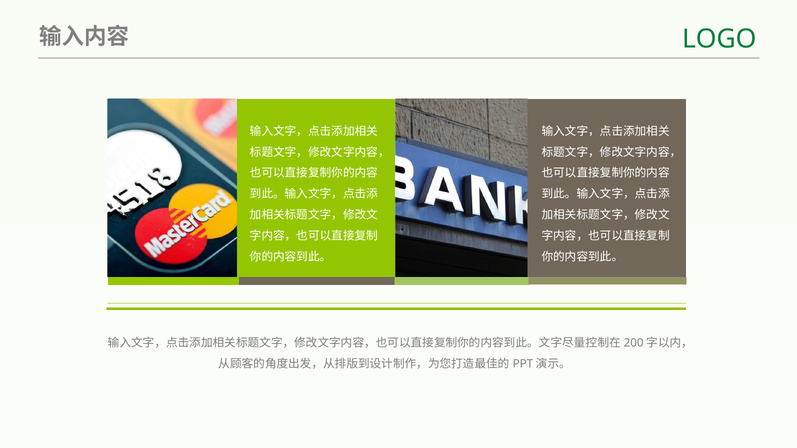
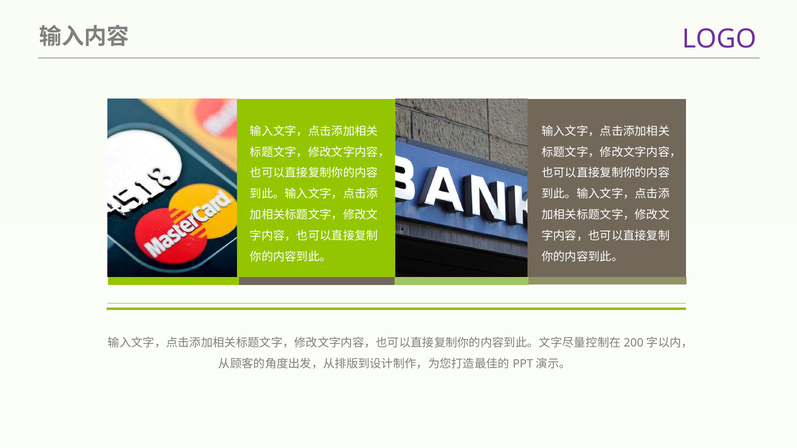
LOGO colour: green -> purple (719, 39)
